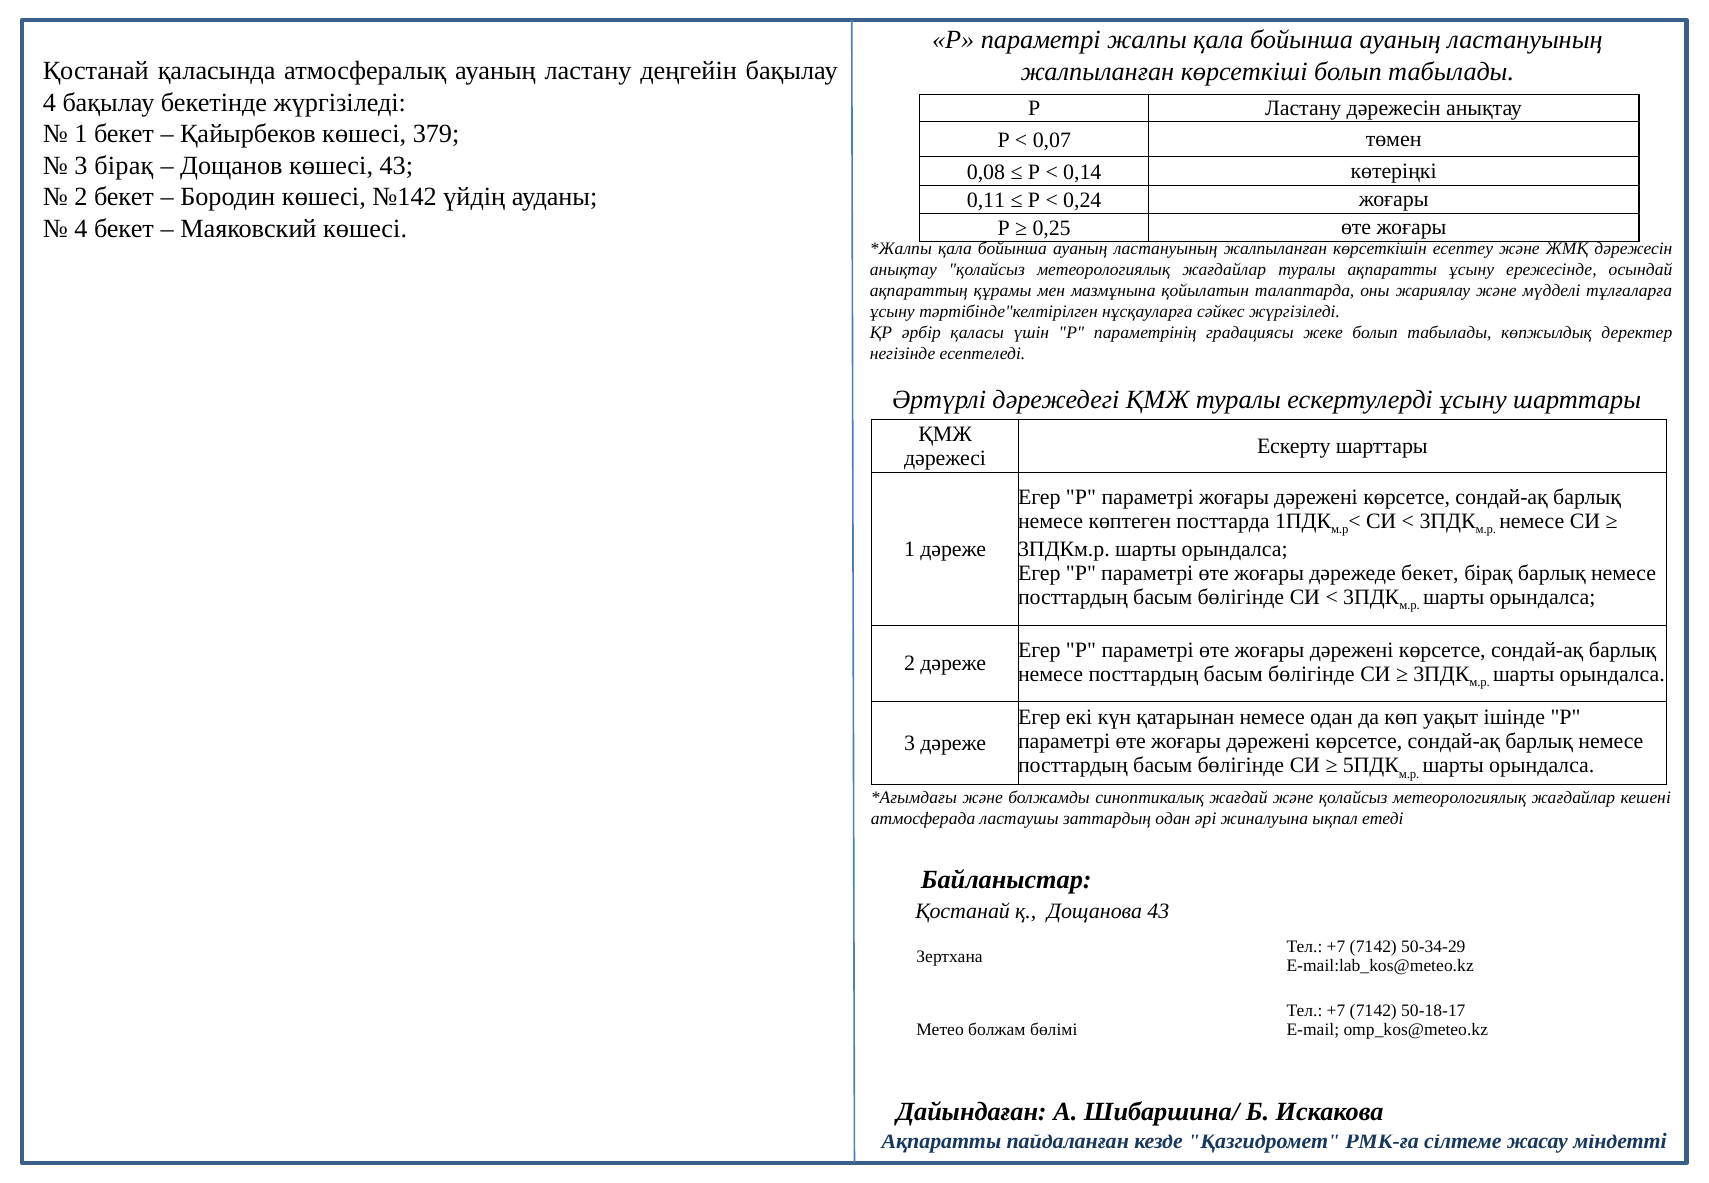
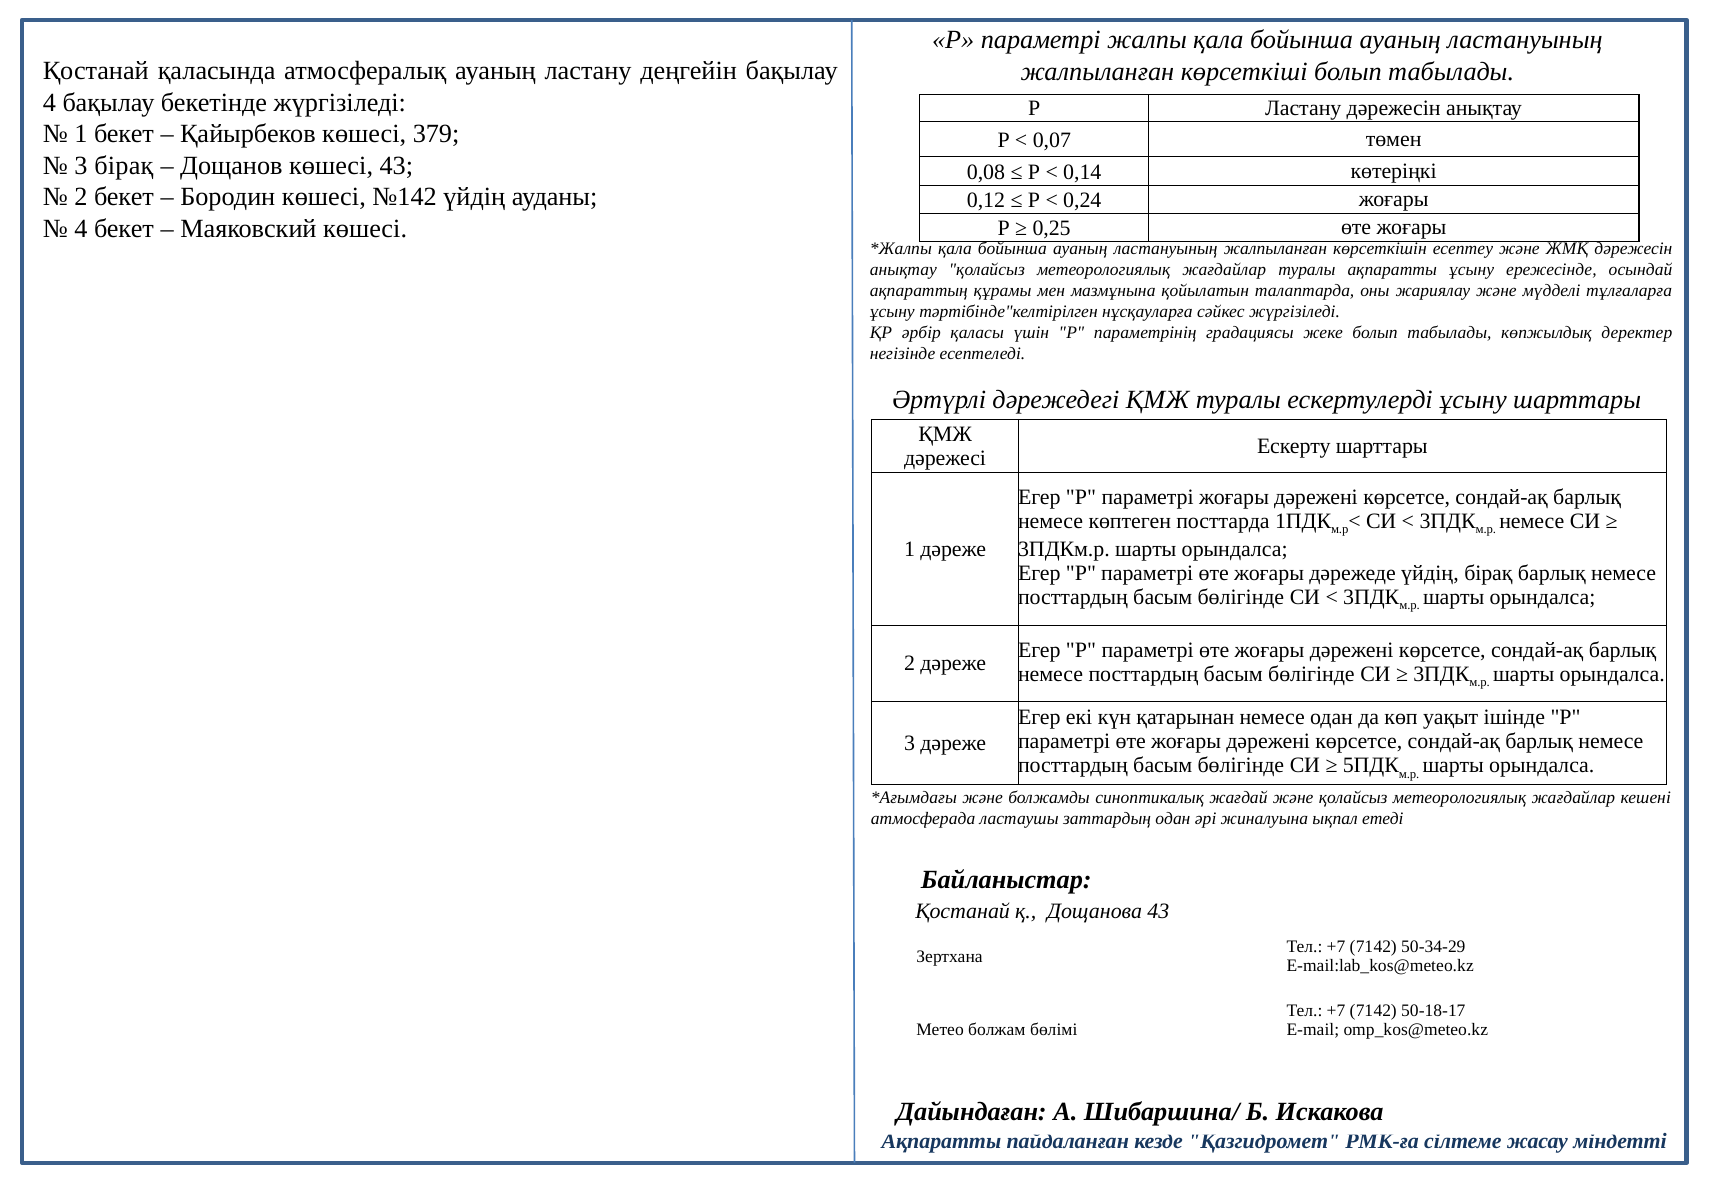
0,11: 0,11 -> 0,12 (986, 200)
дәрежеде бекет: бекет -> үйдің (1430, 573)
